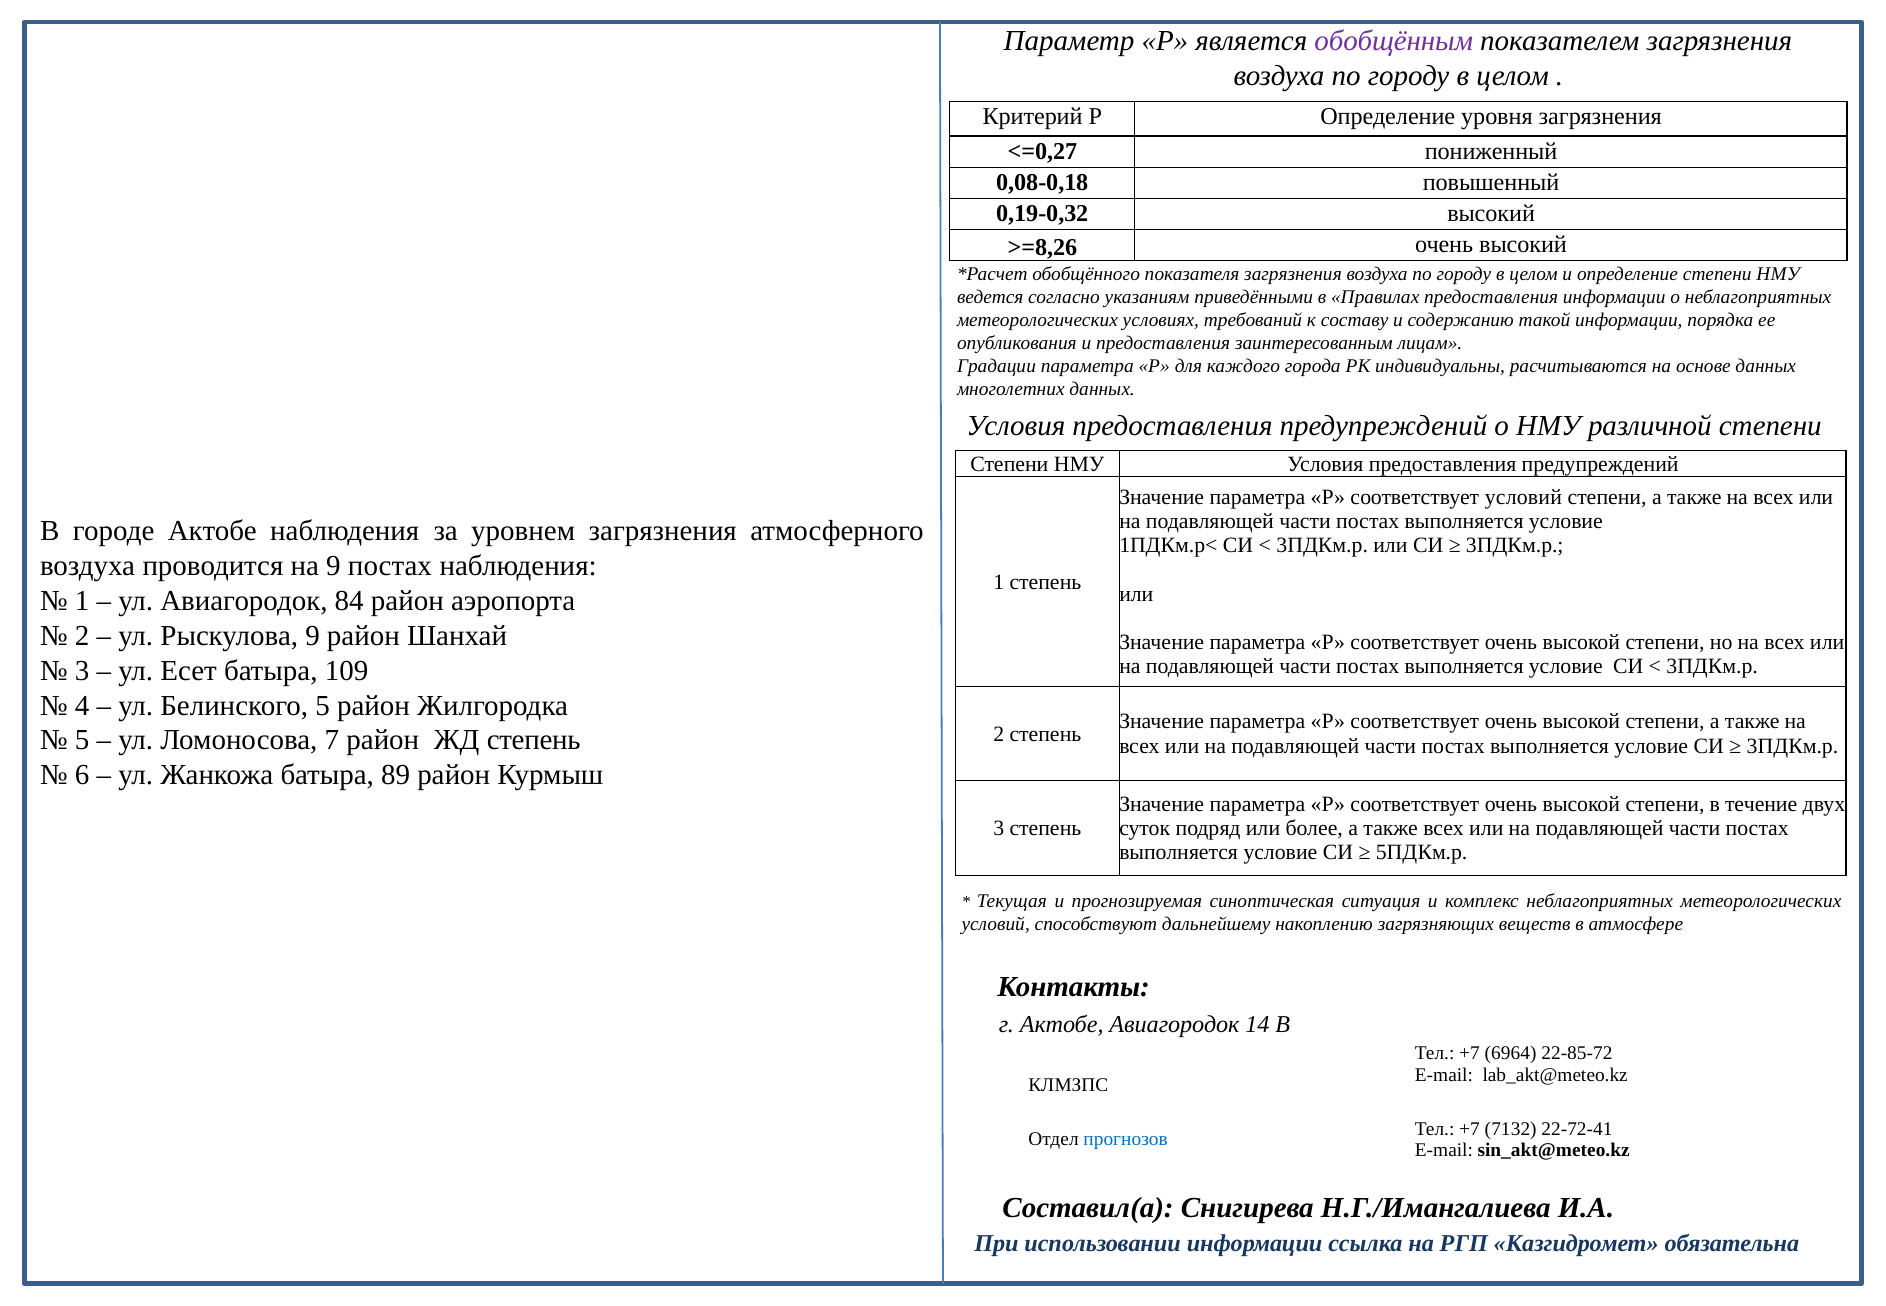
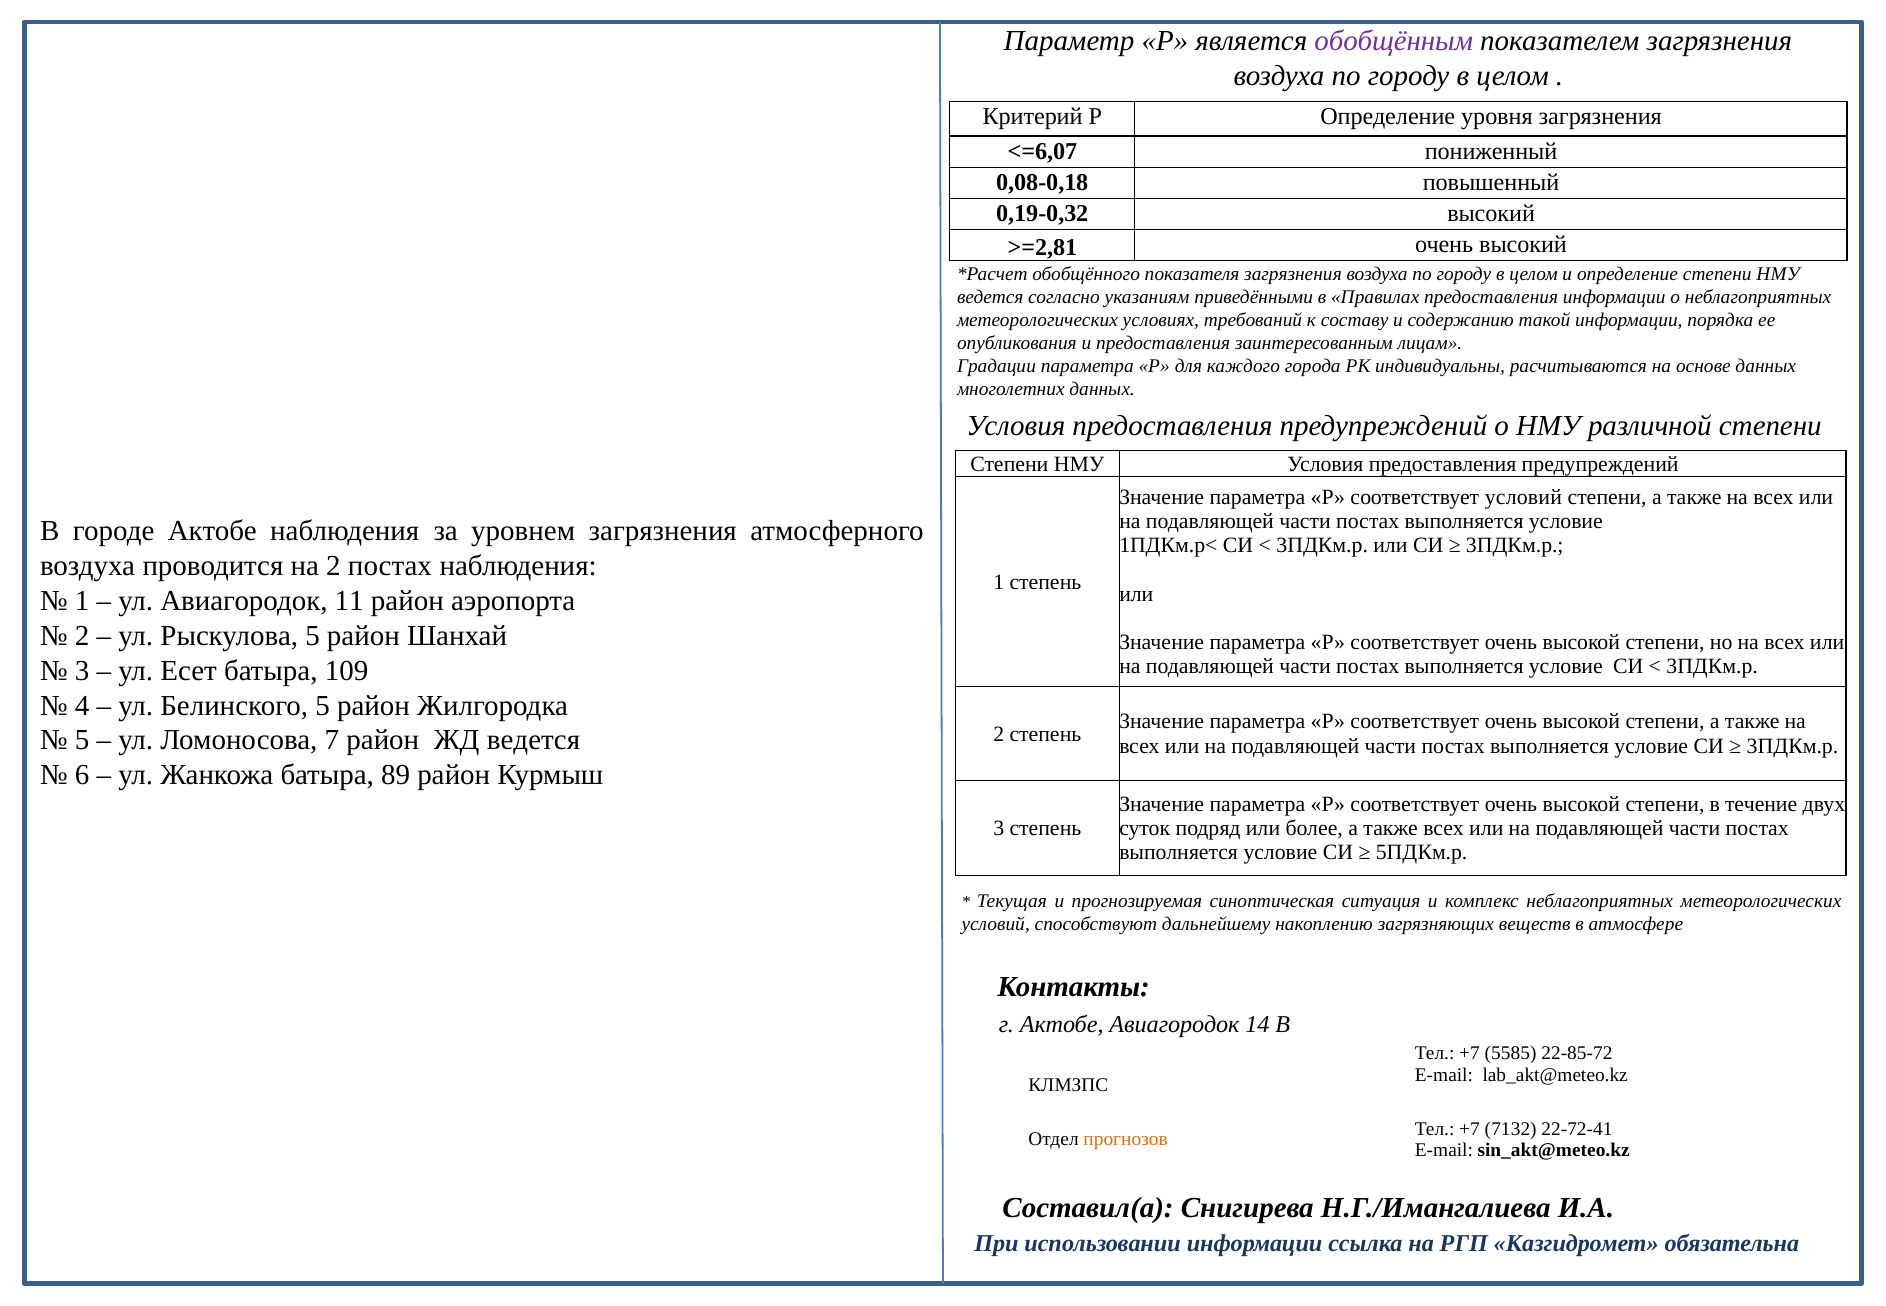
<=0,27: <=0,27 -> <=6,07 (1042, 152)
>=8,26: >=8,26 -> >=2,81 (1042, 247)
на 9: 9 -> 2 (333, 566)
84: 84 -> 11 (349, 601)
Рыскулова 9: 9 -> 5 (313, 636)
ЖД степень: степень -> ведется (533, 740)
6964: 6964 -> 5585 (1511, 1053)
прогнозов colour: blue -> orange (1126, 1139)
